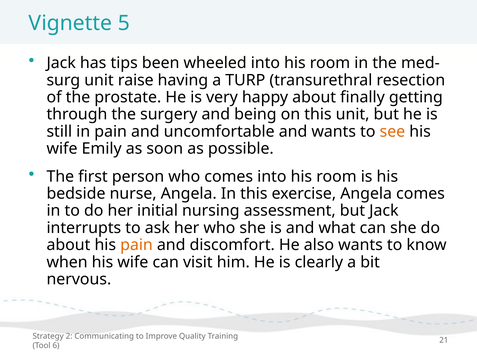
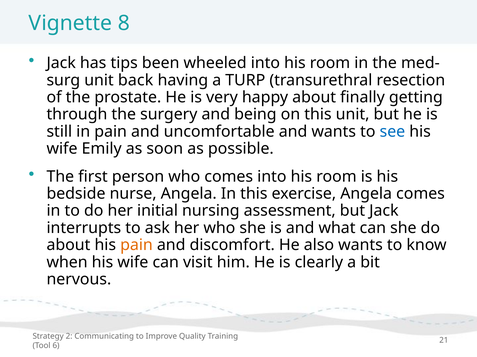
5: 5 -> 8 (124, 23)
raise: raise -> back (136, 80)
see colour: orange -> blue (392, 132)
